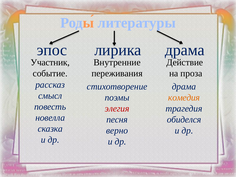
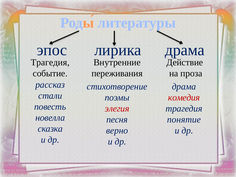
Участник: Участник -> Трагедия (50, 62)
смысл: смысл -> стали (50, 96)
комедия colour: orange -> red (184, 98)
обиделся: обиделся -> понятие (184, 120)
